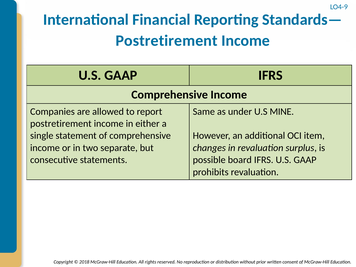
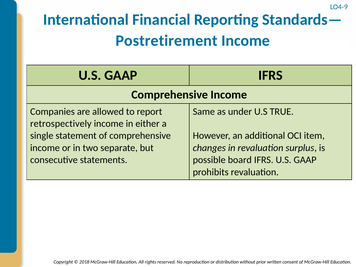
MINE: MINE -> TRUE (282, 111)
postretirement: postretirement -> retrospectively (61, 124)
